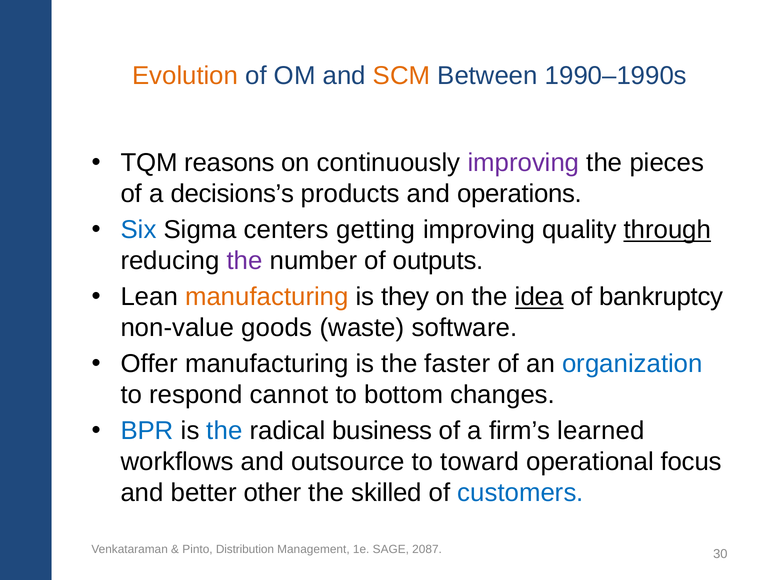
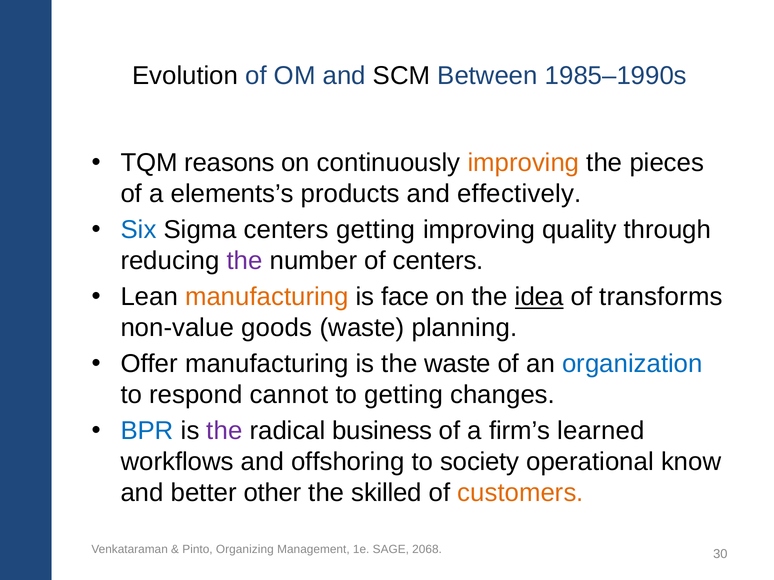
Evolution colour: orange -> black (185, 76)
SCM colour: orange -> black (402, 76)
1990–1990s: 1990–1990s -> 1985–1990s (616, 76)
improving colour: purple -> orange (523, 163)
decisions’s: decisions’s -> elements’s (232, 194)
operations: operations -> effectively (519, 194)
through underline: present -> none (667, 230)
of outputs: outputs -> centers (438, 261)
they: they -> face (405, 297)
bankruptcy: bankruptcy -> transforms (661, 297)
software: software -> planning (464, 328)
the faster: faster -> waste (458, 364)
to bottom: bottom -> getting (404, 395)
the colour: blue -> purple (224, 431)
outsource: outsource -> offshoring (348, 462)
toward: toward -> society (480, 462)
focus: focus -> know (691, 462)
customers colour: blue -> orange (520, 493)
Distribution: Distribution -> Organizing (245, 550)
2087: 2087 -> 2068 (427, 550)
